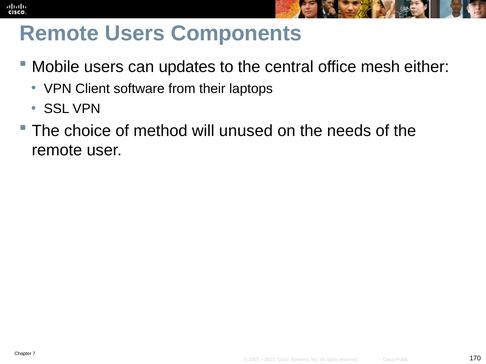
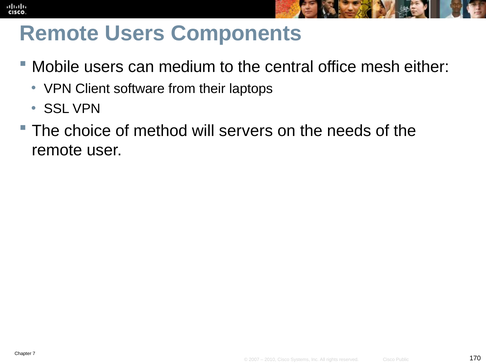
updates: updates -> medium (187, 67)
unused: unused -> servers (246, 131)
